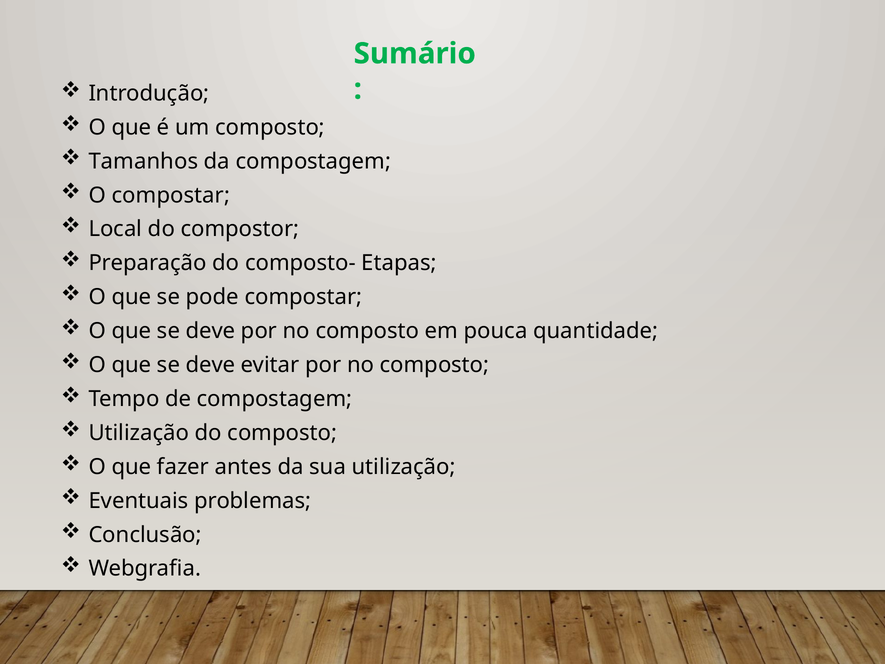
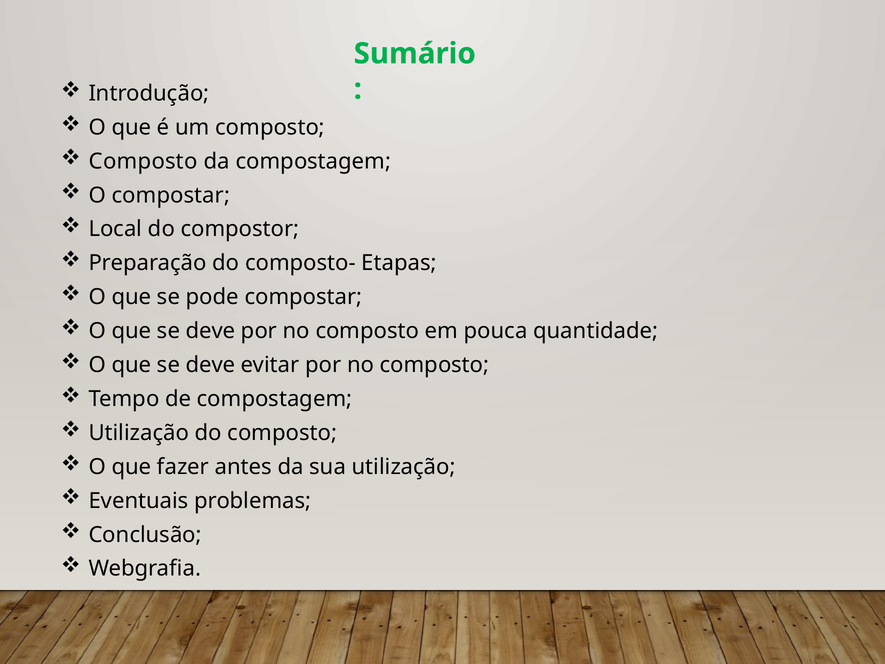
Tamanhos: Tamanhos -> Composto (143, 161)
